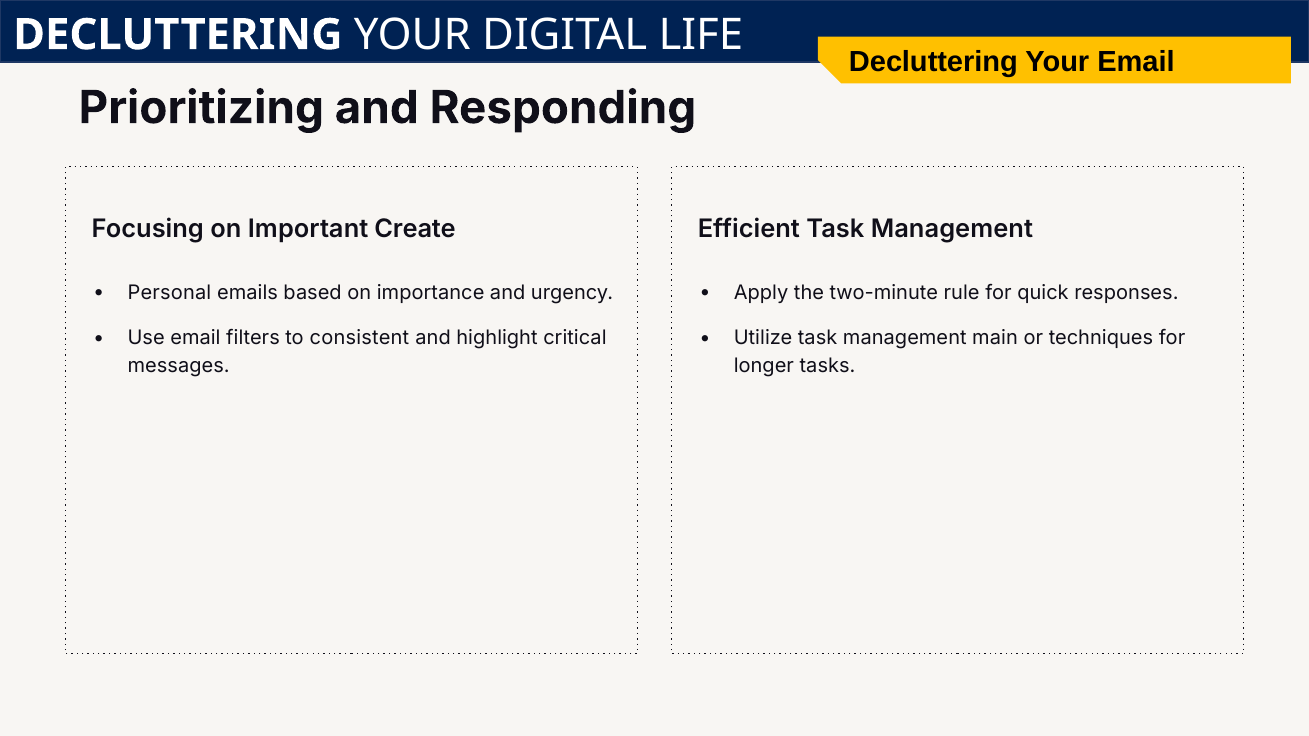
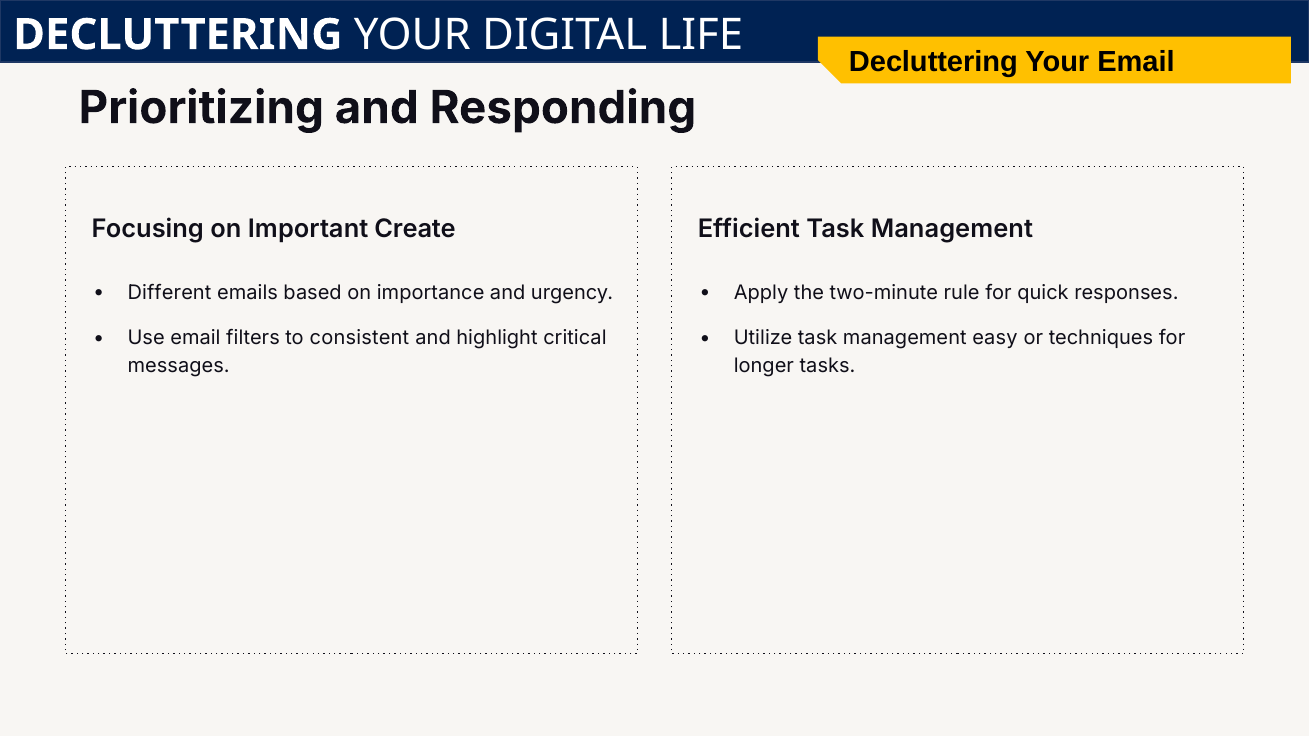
Personal: Personal -> Different (170, 293)
main: main -> easy (995, 338)
